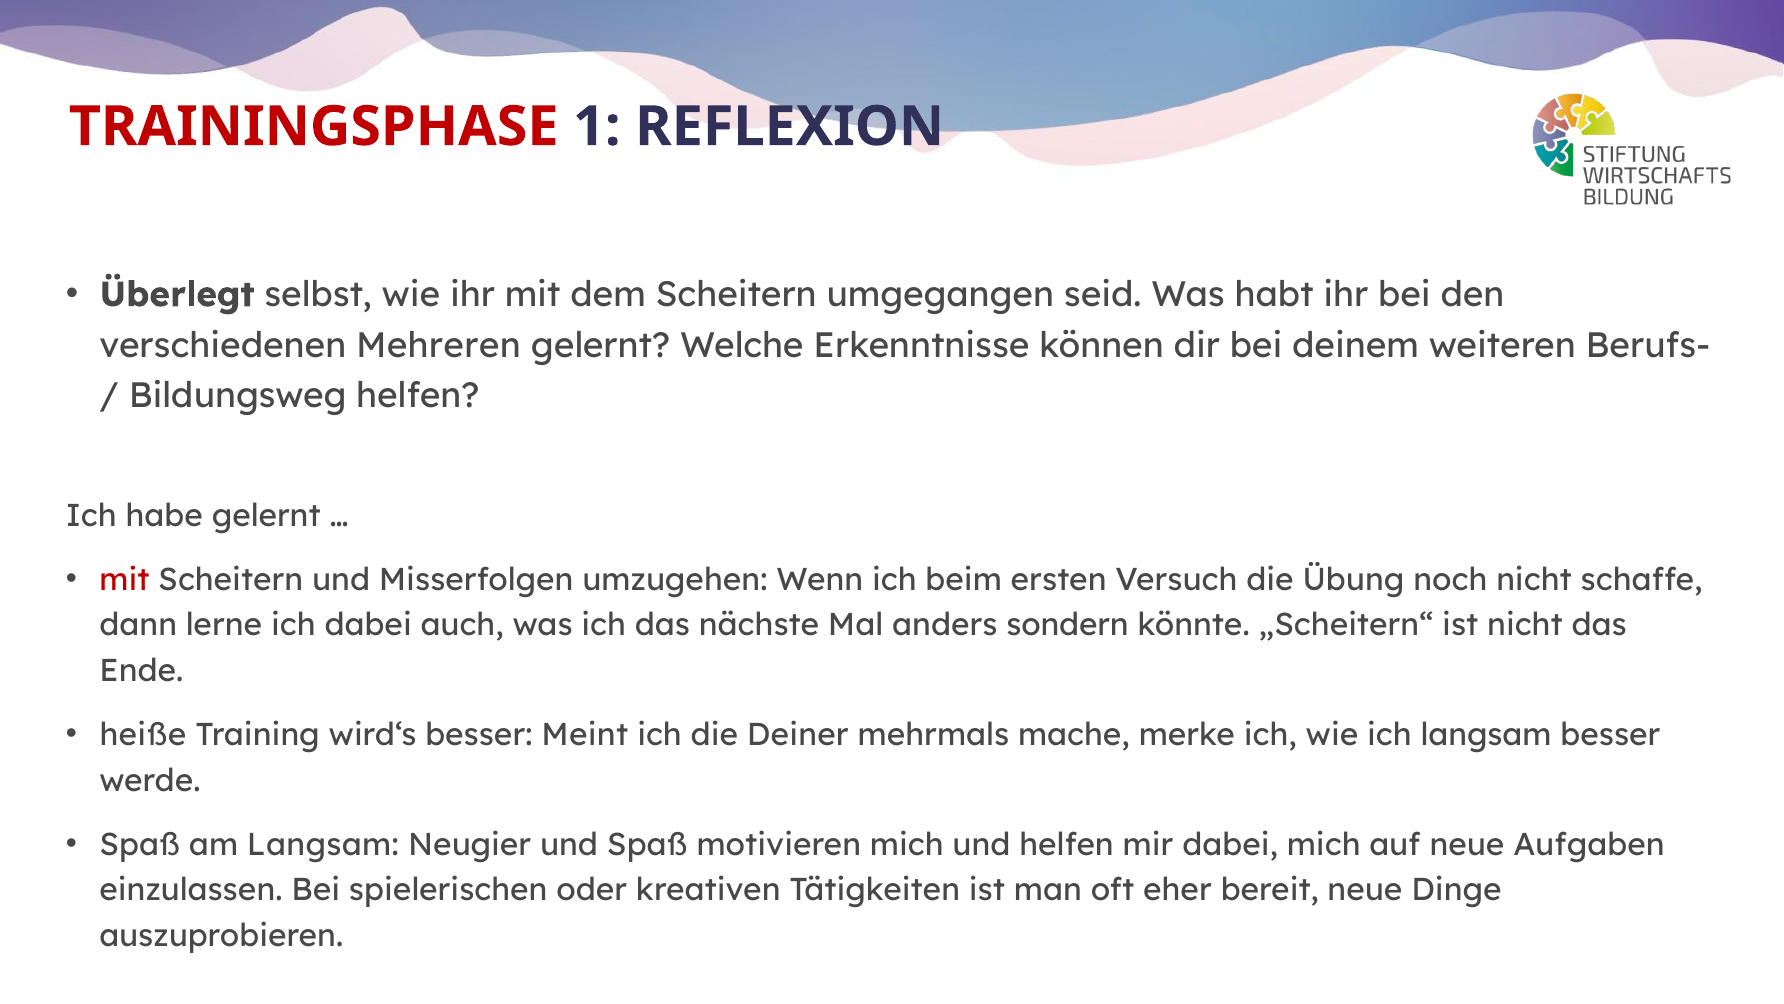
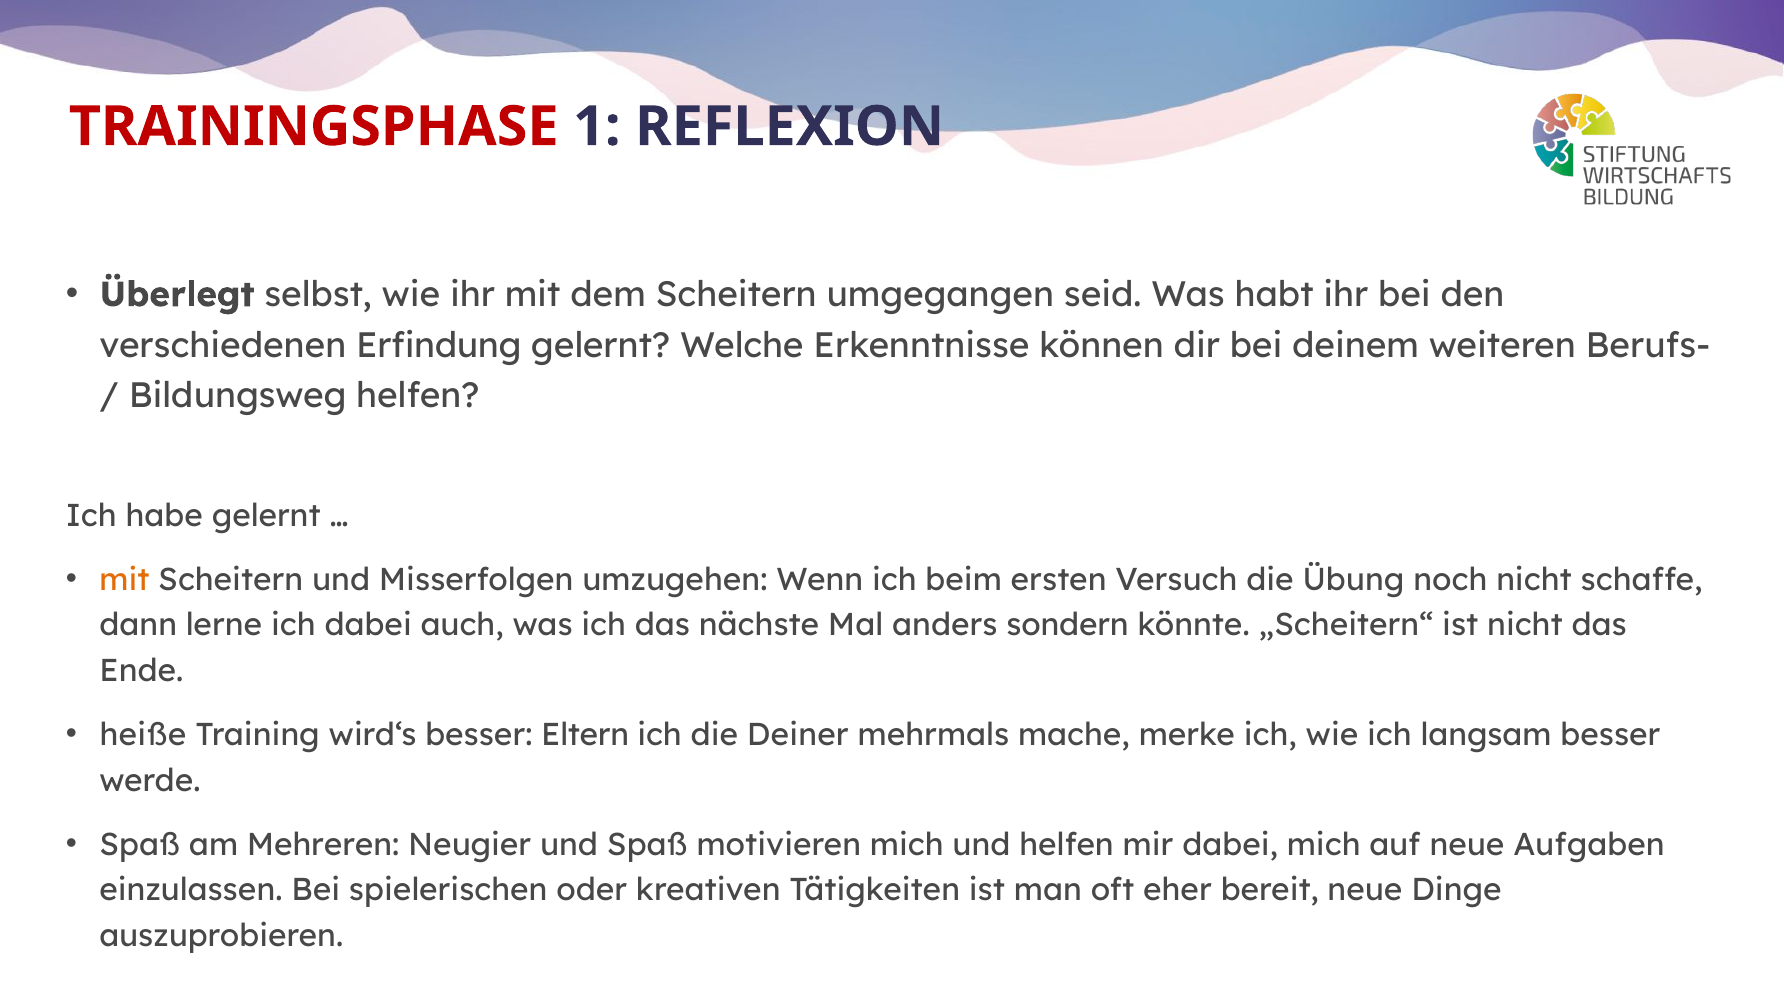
Mehreren: Mehreren -> Erfindung (439, 345)
mit colour: red -> orange (124, 580)
Meint: Meint -> Eltern (585, 735)
am Langsam: Langsam -> Mehreren (323, 844)
